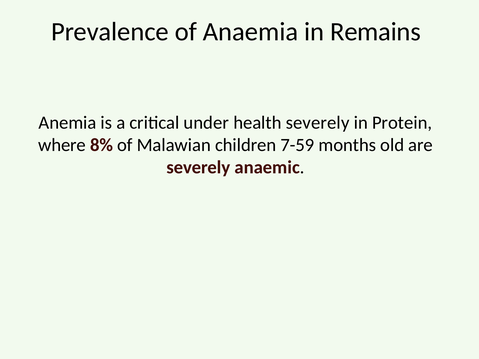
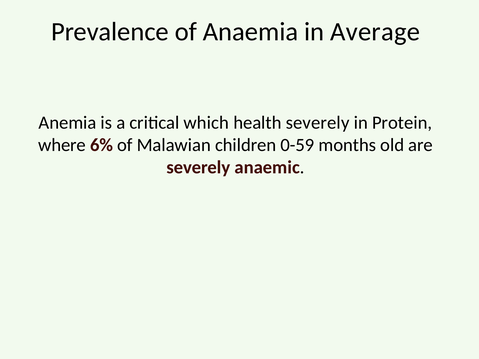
Remains: Remains -> Average (375, 32)
under: under -> which (206, 123)
8%: 8% -> 6% (102, 145)
7-59: 7-59 -> 0-59 (297, 145)
